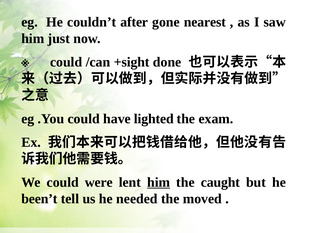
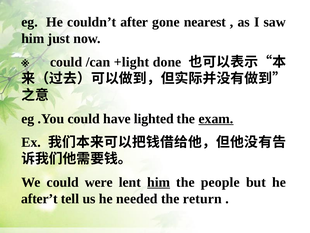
+sight: +sight -> +light (132, 62)
exam underline: none -> present (216, 118)
caught: caught -> people (220, 182)
been’t: been’t -> after’t (39, 198)
moved: moved -> return (202, 198)
